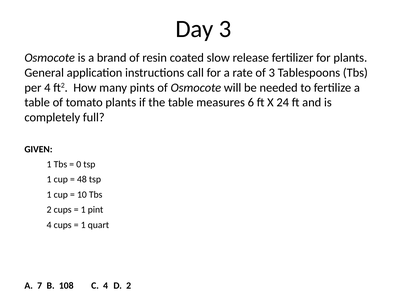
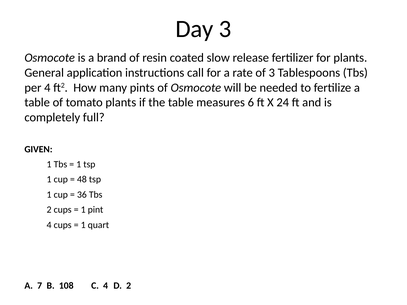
0: 0 -> 1 (79, 164)
10: 10 -> 36 (82, 195)
